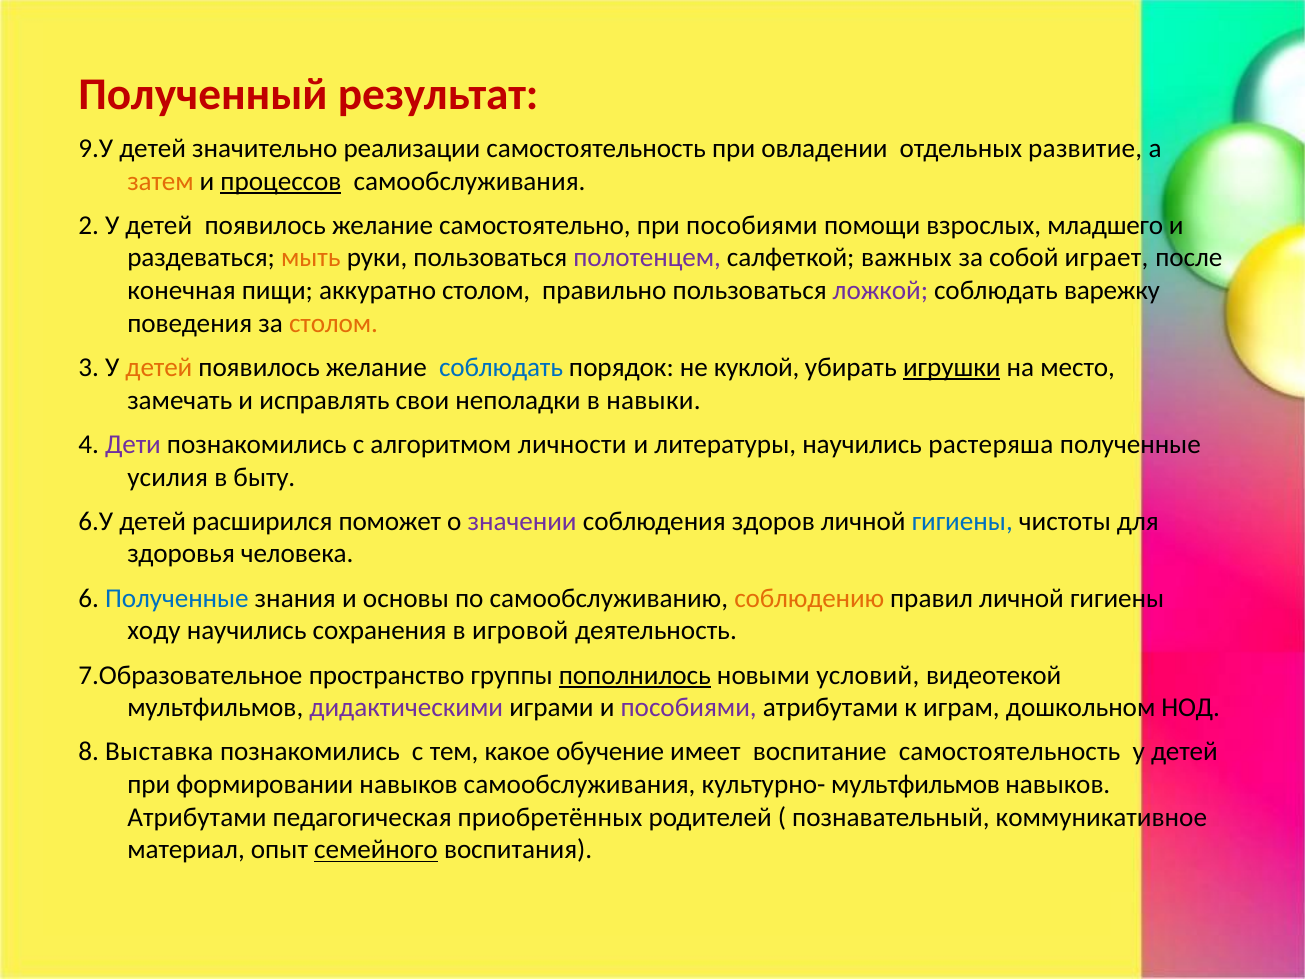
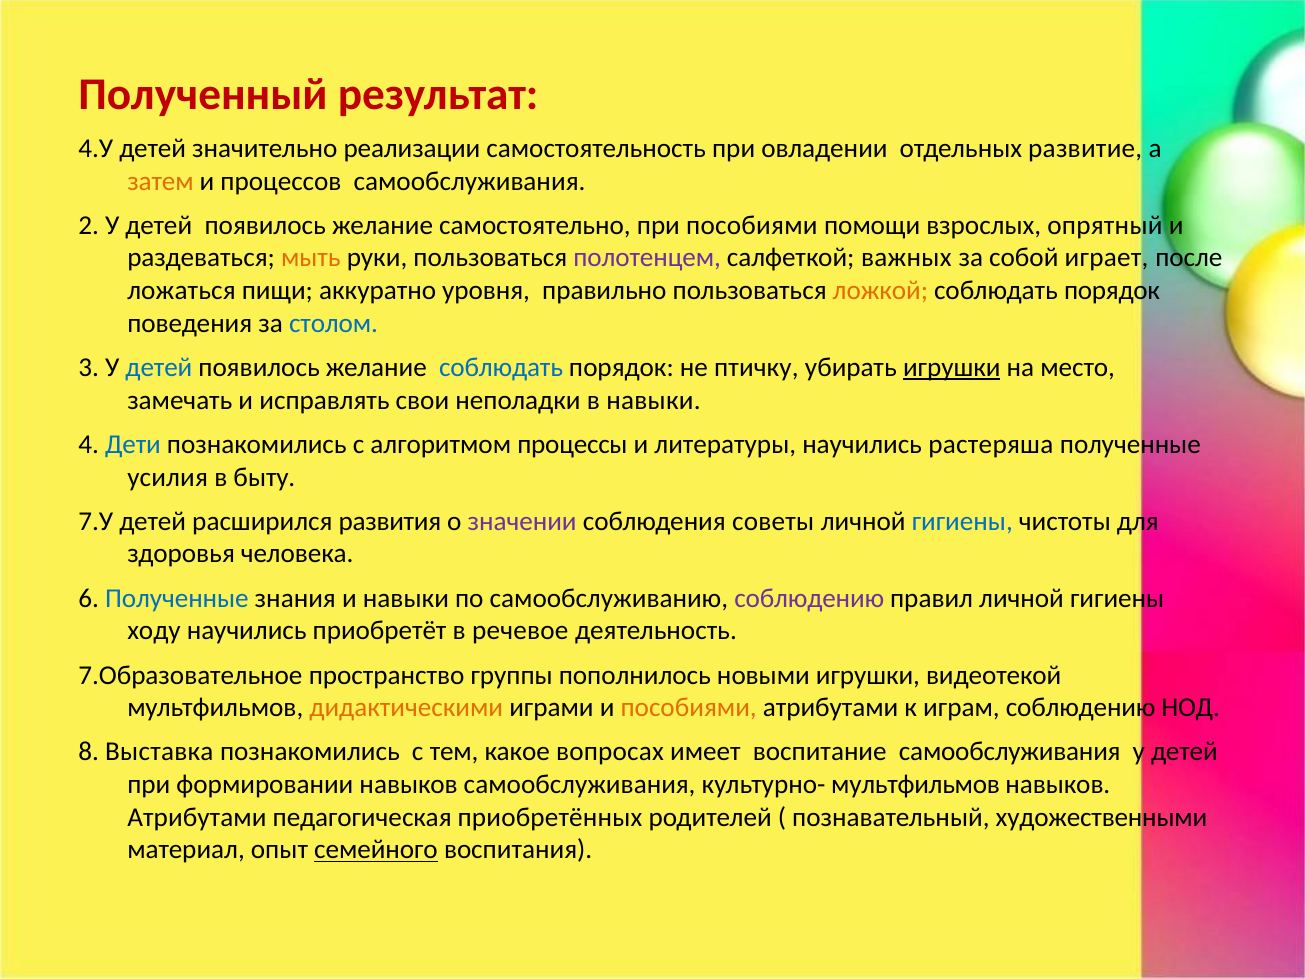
9.У: 9.У -> 4.У (96, 148)
процессов underline: present -> none (281, 181)
младшего: младшего -> опрятный (1105, 225)
конечная: конечная -> ложаться (181, 291)
аккуратно столом: столом -> уровня (486, 291)
ложкой colour: purple -> orange (880, 291)
варежку: варежку -> порядок (1112, 291)
столом colour: orange -> blue (334, 323)
детей colour: orange -> blue (159, 367)
куклой: куклой -> птичку (756, 367)
Дети colour: purple -> blue (133, 444)
личности: личности -> процессы (572, 444)
6.У: 6.У -> 7.У (96, 521)
поможет: поможет -> развития (390, 521)
здоров: здоров -> советы (773, 521)
и основы: основы -> навыки (406, 598)
соблюдению colour: orange -> purple (809, 598)
сохранения: сохранения -> приобретёт (380, 631)
игровой: игровой -> речевое (520, 631)
пополнилось underline: present -> none (635, 675)
новыми условий: условий -> игрушки (868, 675)
дидактическими colour: purple -> orange (406, 707)
пособиями colour: purple -> orange (689, 707)
играм дошкольном: дошкольном -> соблюдению (1081, 707)
обучение: обучение -> вопросах (610, 752)
воспитание самостоятельность: самостоятельность -> самообслуживания (1010, 752)
коммуникативное: коммуникативное -> художественными (1101, 817)
